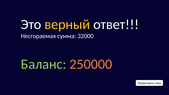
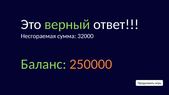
верный colour: yellow -> light green (67, 24)
